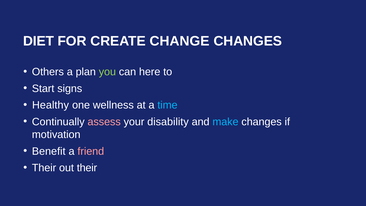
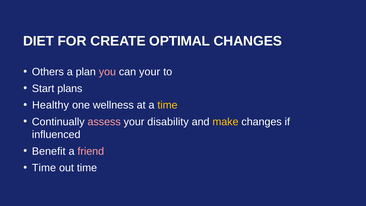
CHANGE: CHANGE -> OPTIMAL (180, 41)
you colour: light green -> pink (107, 72)
can here: here -> your (150, 72)
signs: signs -> plans (70, 88)
time colour: light blue -> yellow (167, 105)
make colour: light blue -> yellow (225, 122)
motivation: motivation -> influenced (56, 135)
Their: Their -> Time (44, 168)
out their: their -> time (87, 168)
